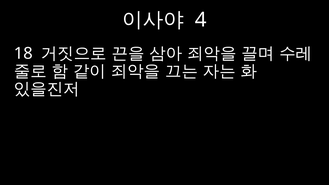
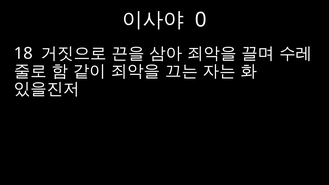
4: 4 -> 0 (201, 20)
